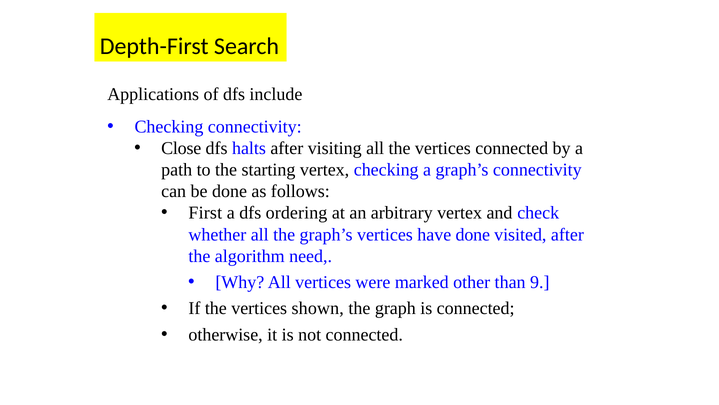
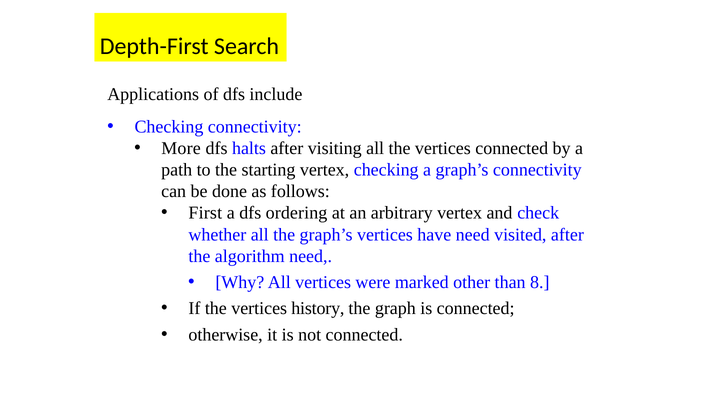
Close: Close -> More (181, 148)
have done: done -> need (473, 234)
9: 9 -> 8 (540, 282)
shown: shown -> history (318, 308)
